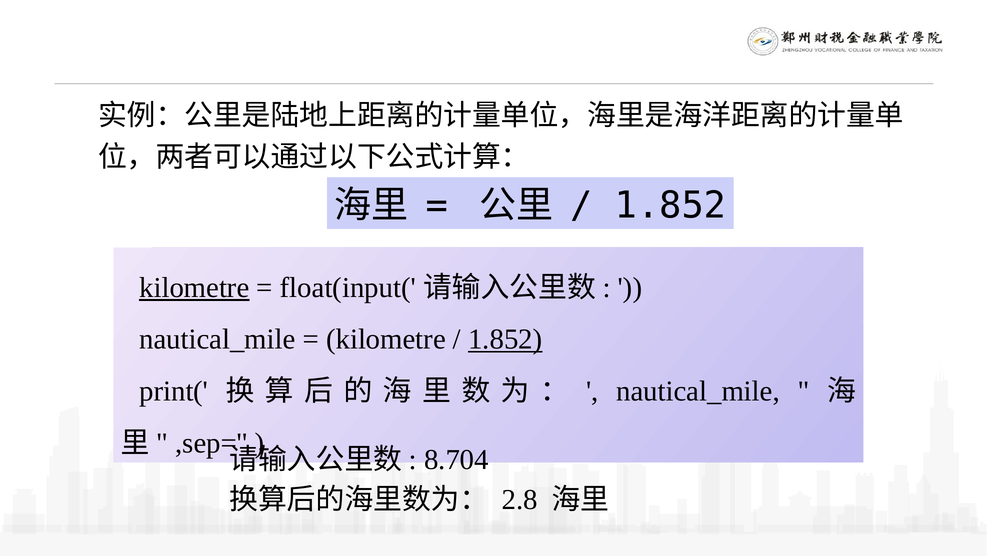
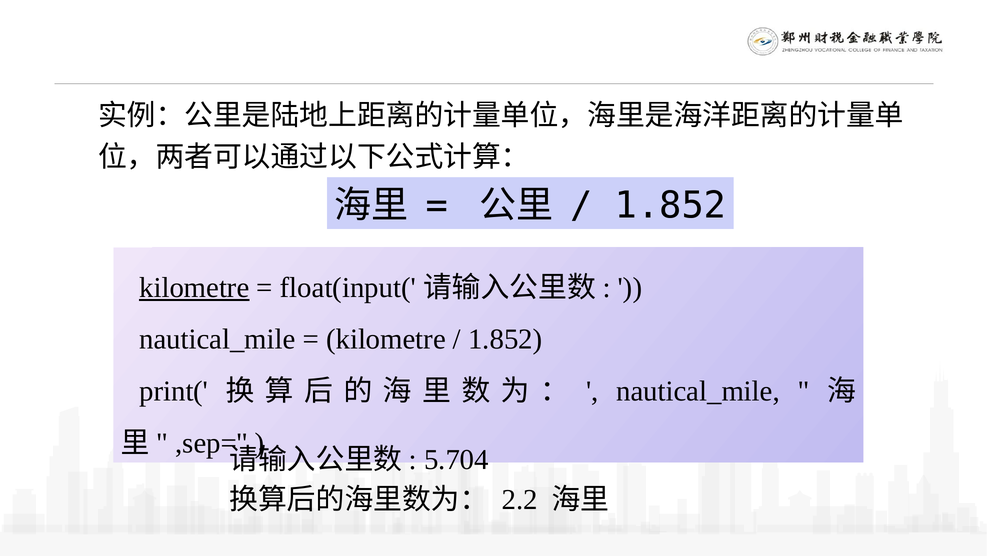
1.852 underline: present -> none (505, 339)
8.704: 8.704 -> 5.704 (456, 460)
2.8: 2.8 -> 2.2 (520, 499)
